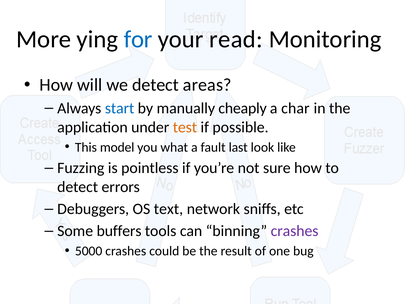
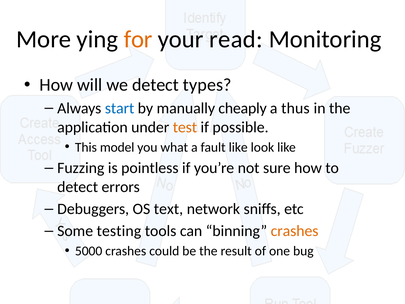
for colour: blue -> orange (138, 39)
areas: areas -> types (207, 85)
char: char -> thus (295, 108)
fault last: last -> like (238, 147)
buffers: buffers -> testing (119, 231)
crashes colour: purple -> orange (295, 231)
